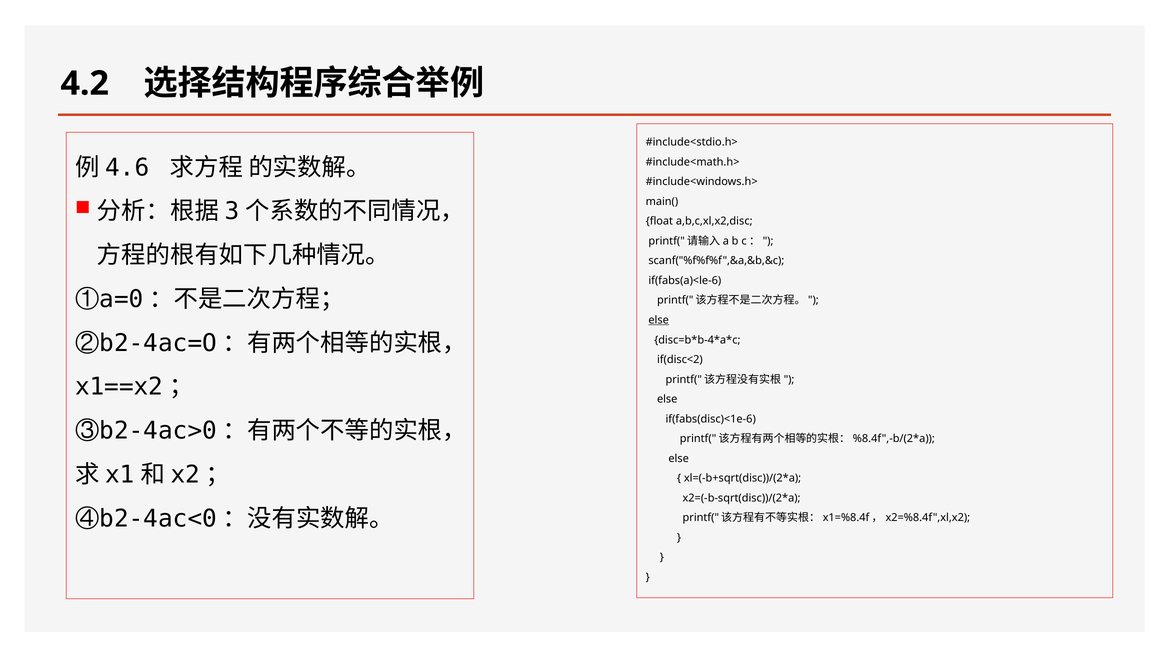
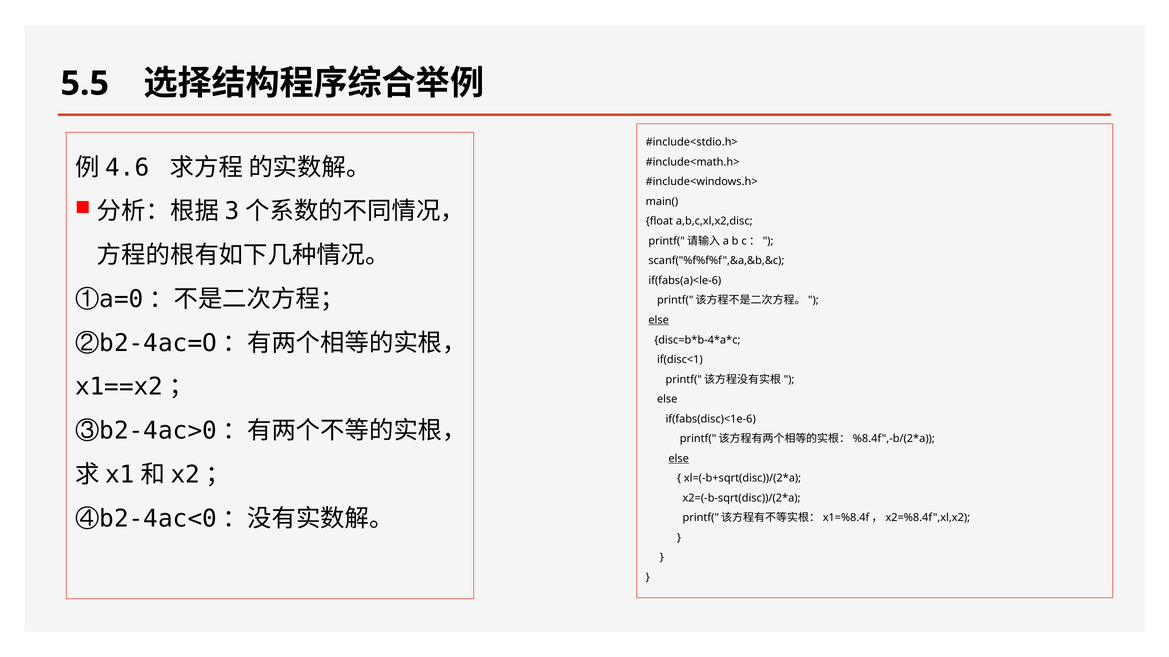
4.2: 4.2 -> 5.5 (85, 84)
if(disc<2: if(disc<2 -> if(disc<1 (680, 360)
else underline: none -> present (679, 459)
